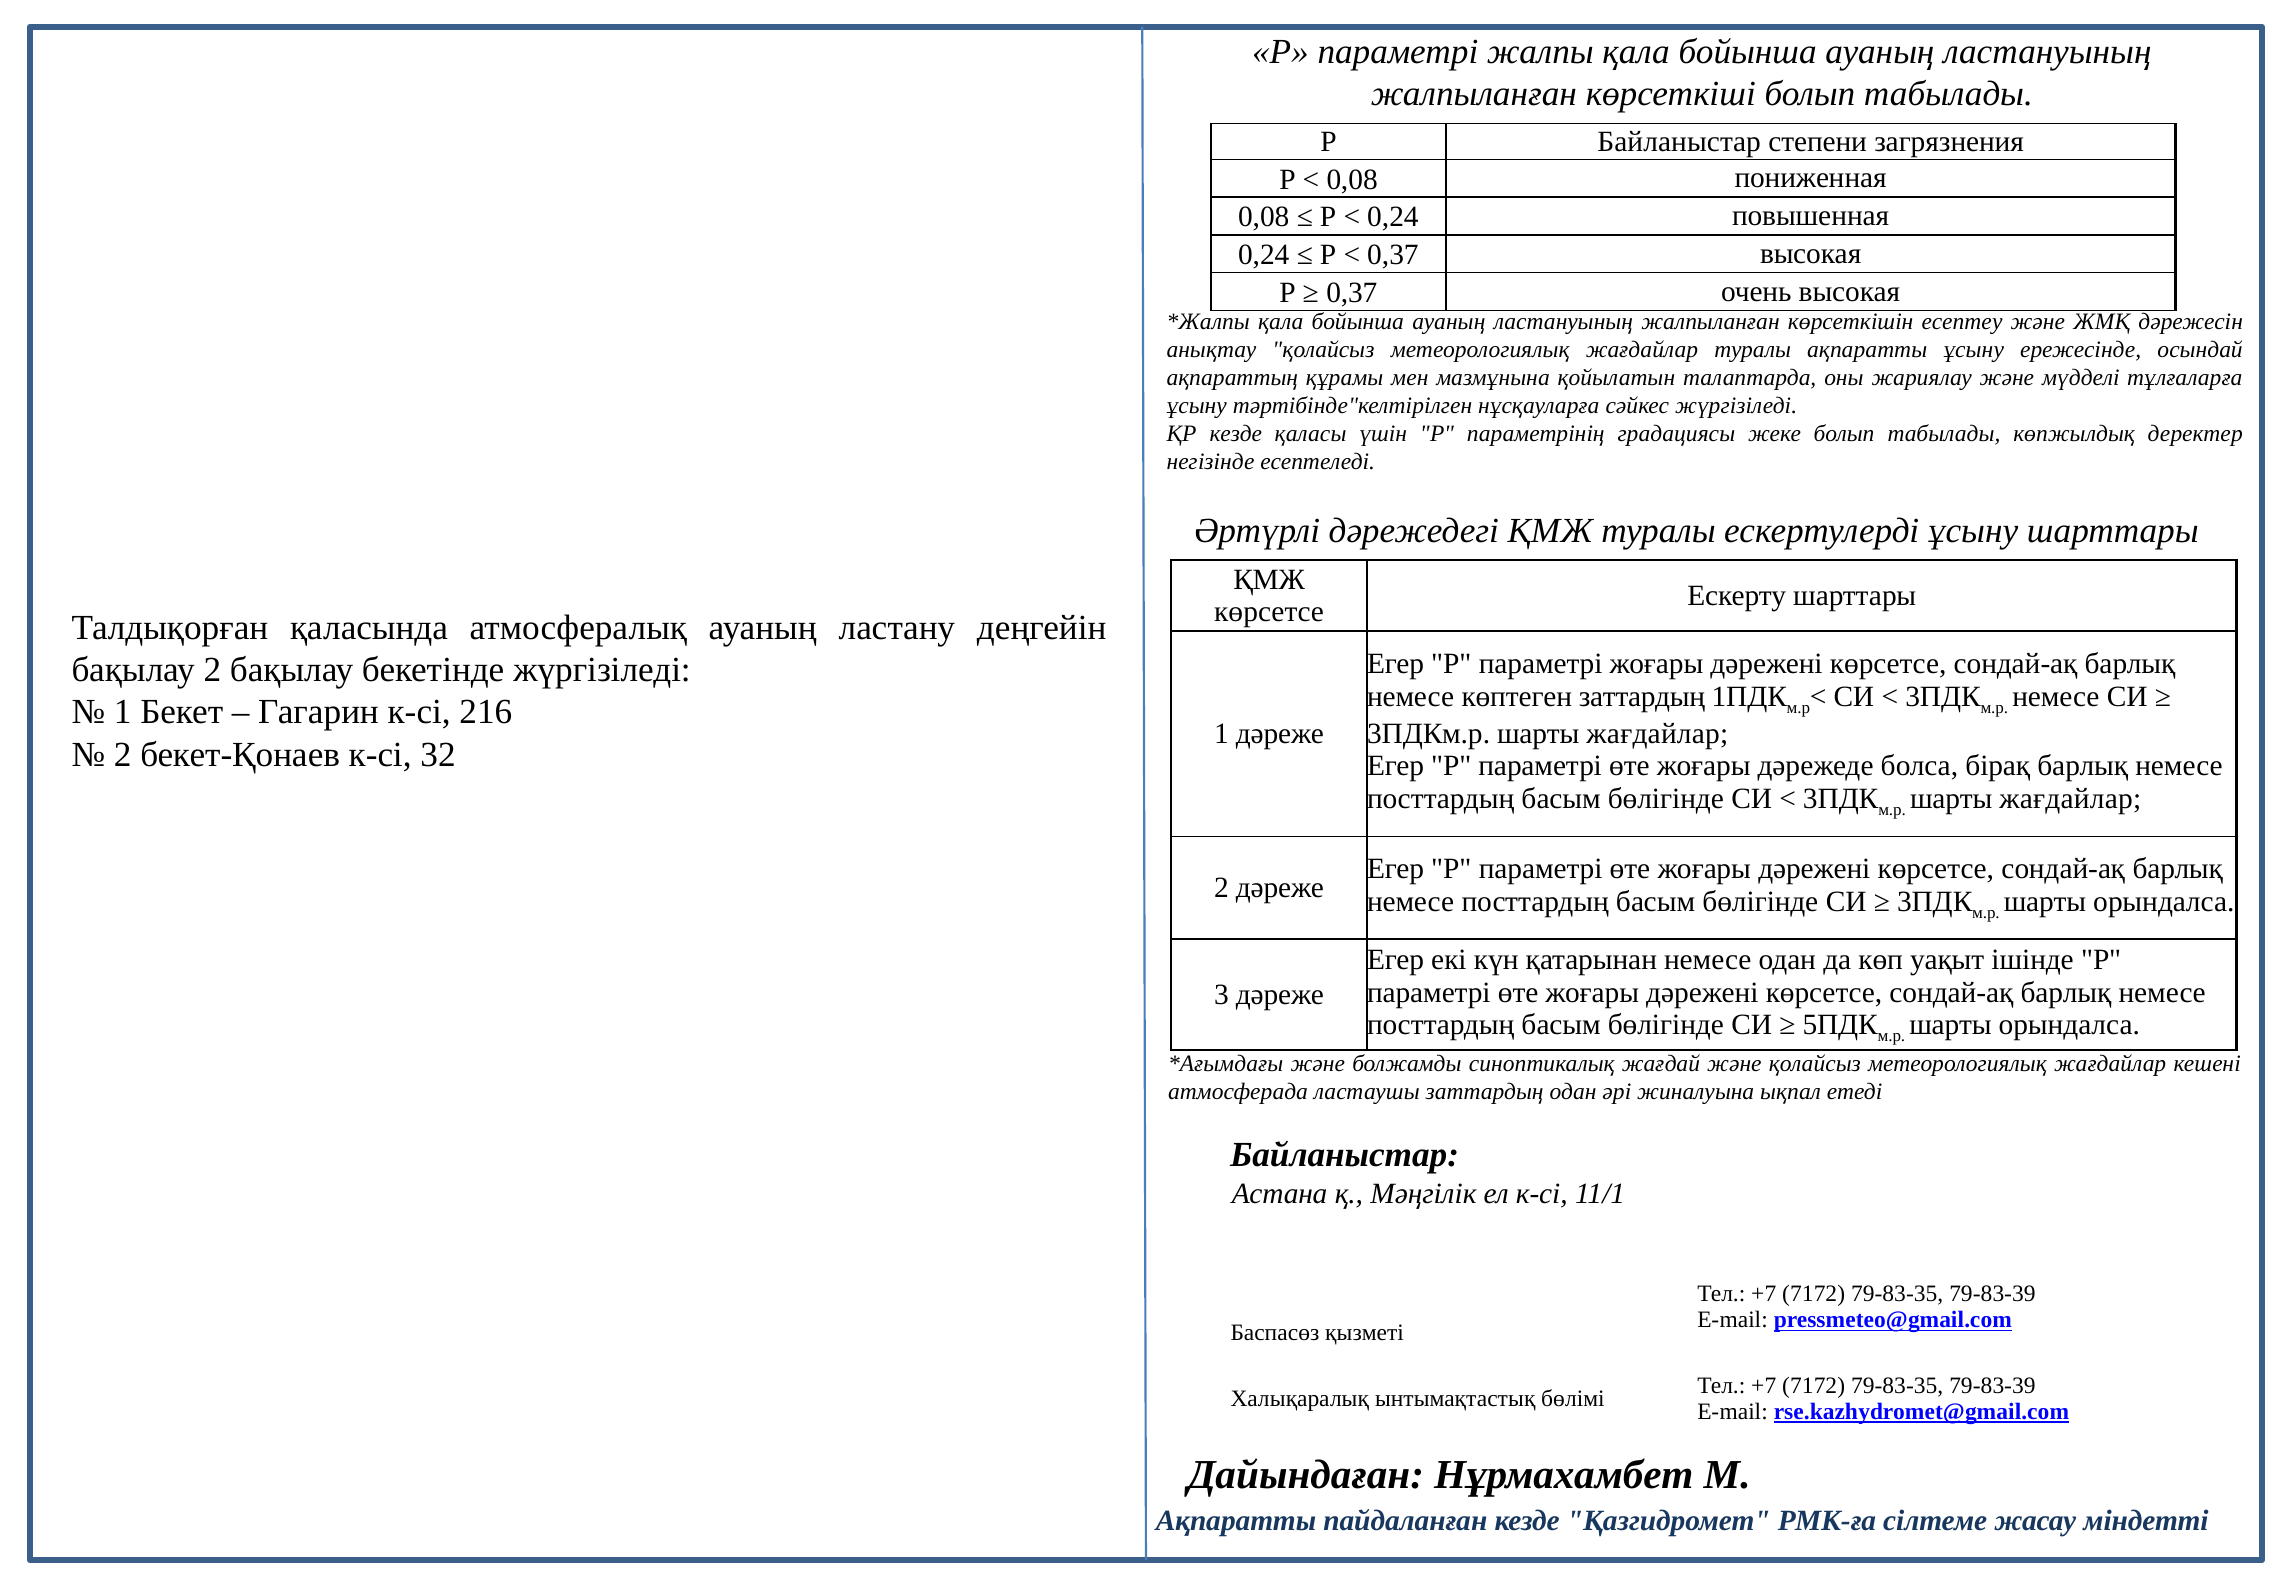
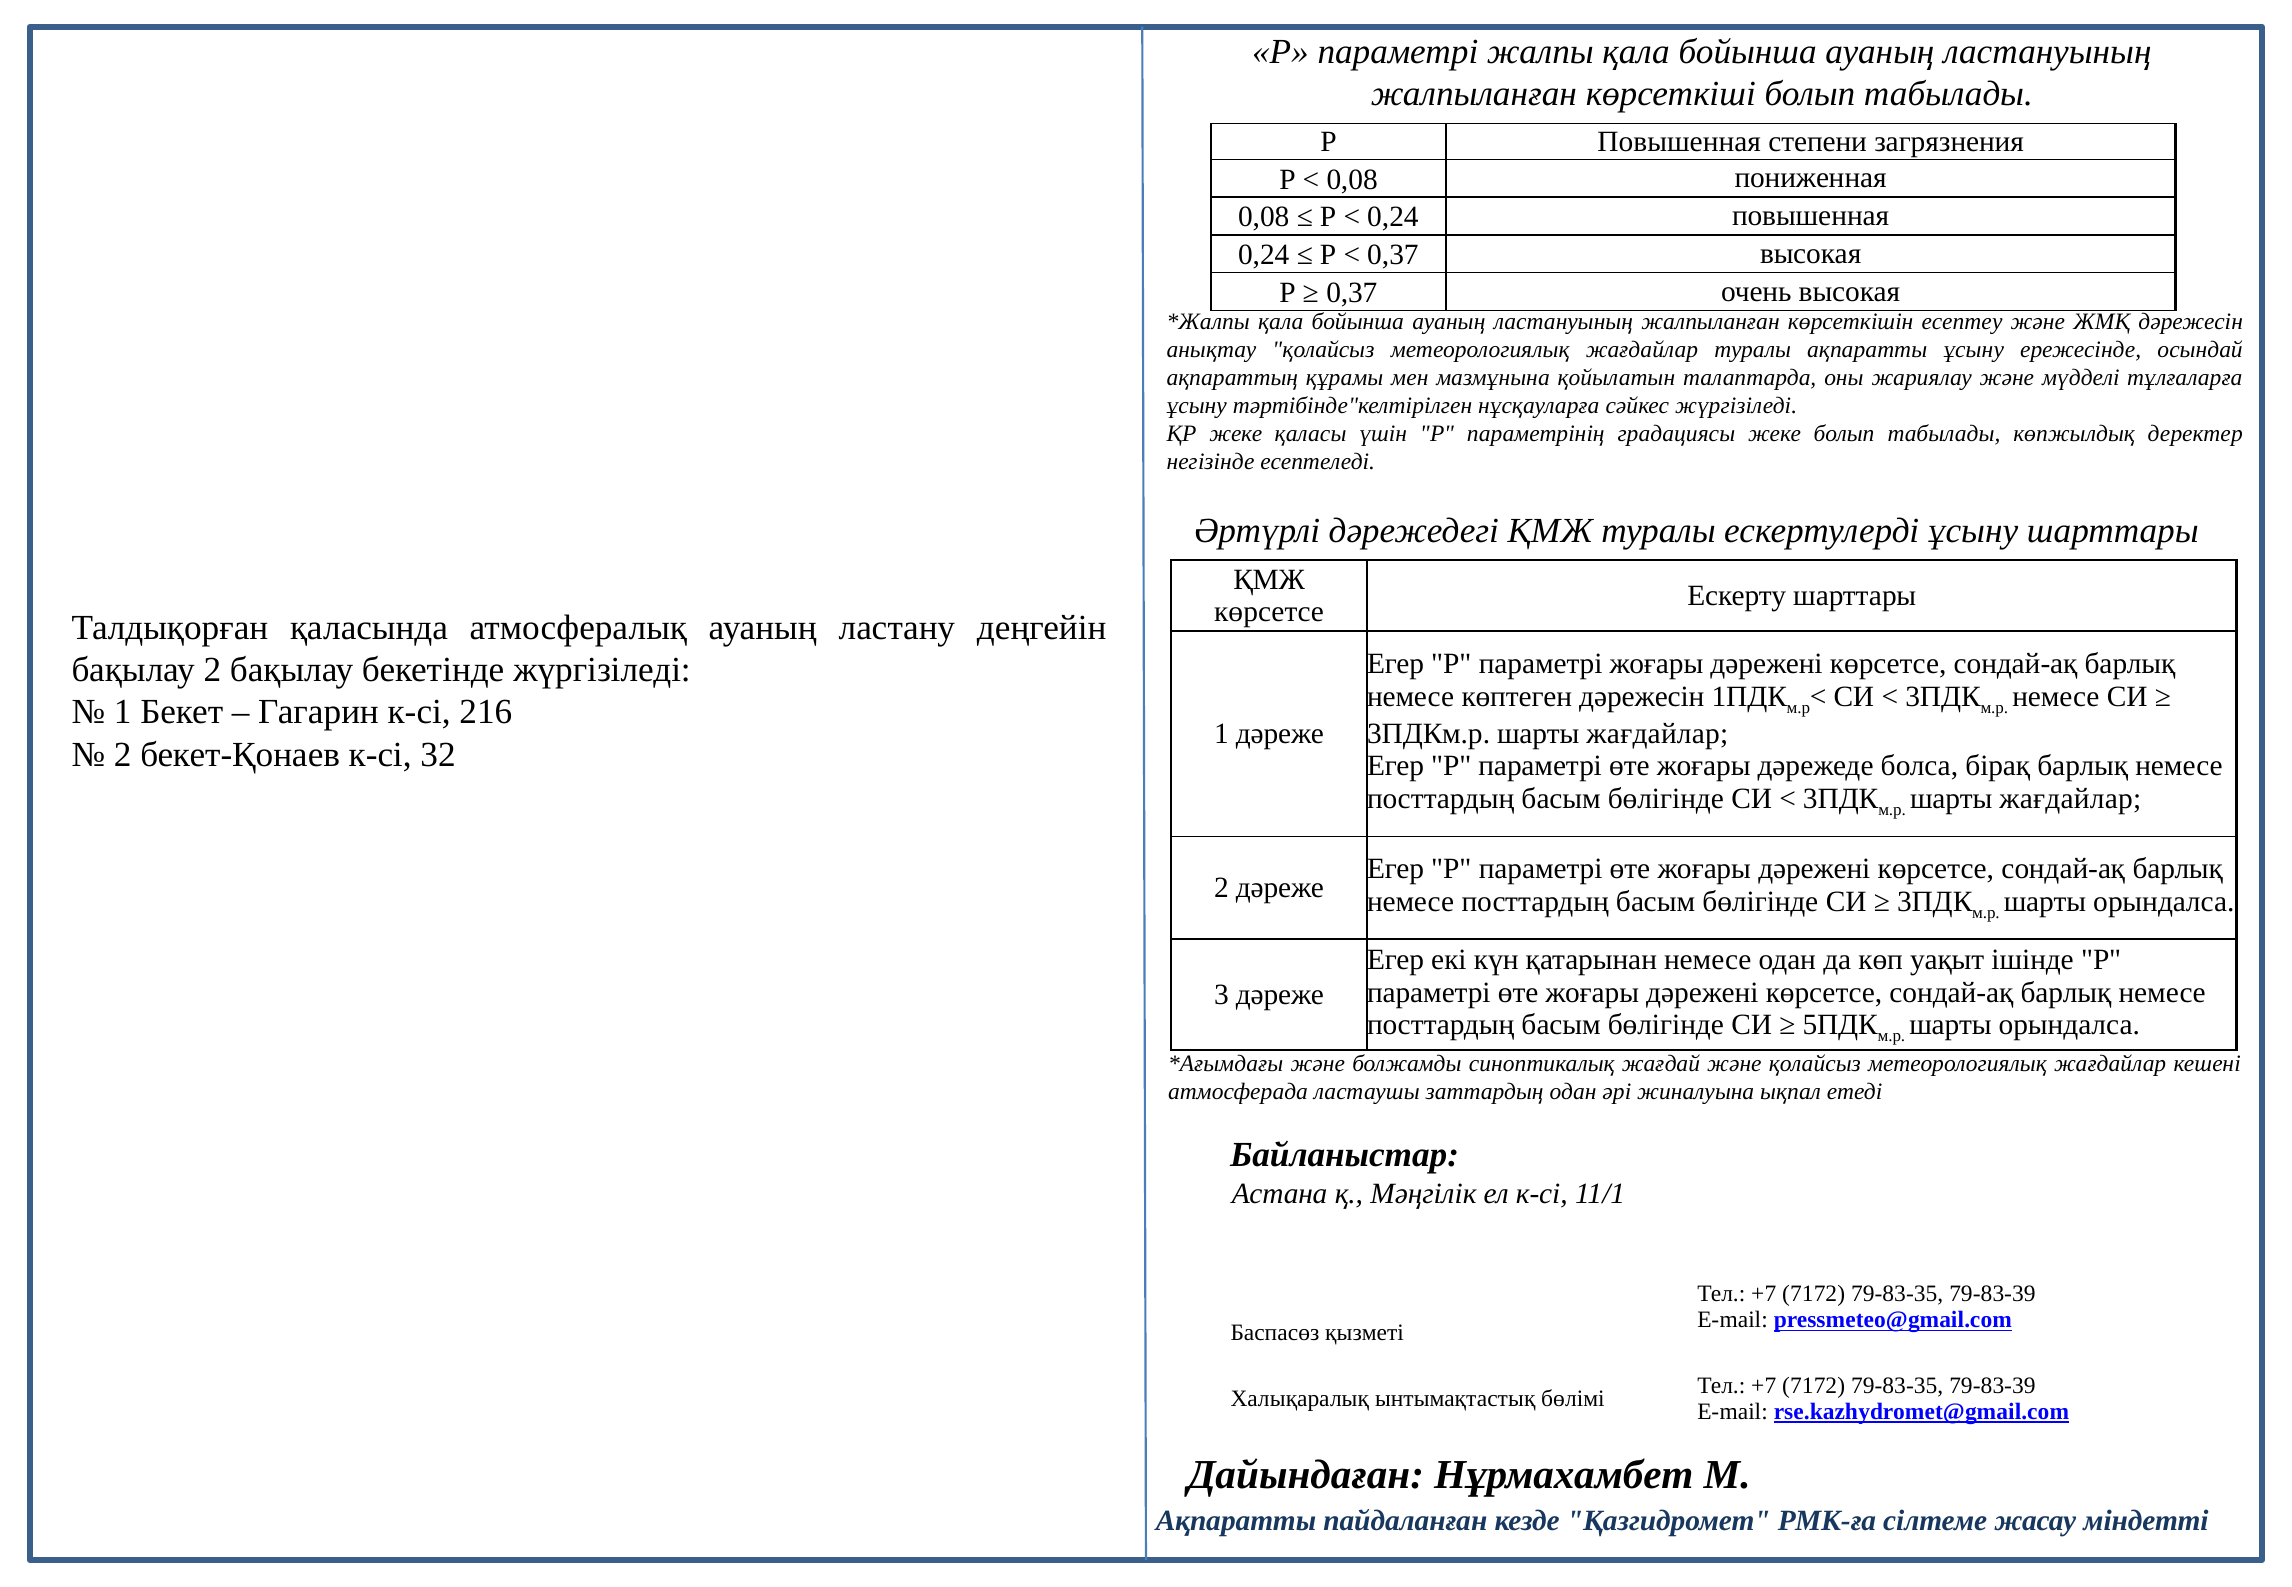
Р Байланыстар: Байланыстар -> Повышенная (1679, 142)
ҚР кезде: кезде -> жеке (1236, 434)
көптеген заттардың: заттардың -> дәрежесін (1642, 697)
